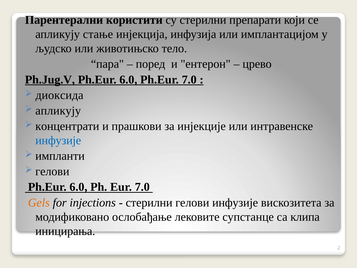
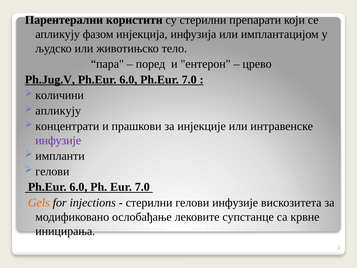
стање: стање -> фазом (98, 34)
диоксида: диоксида -> количини (60, 95)
инфузије colour: blue -> purple (58, 140)
клипа: клипа -> крвне (305, 217)
